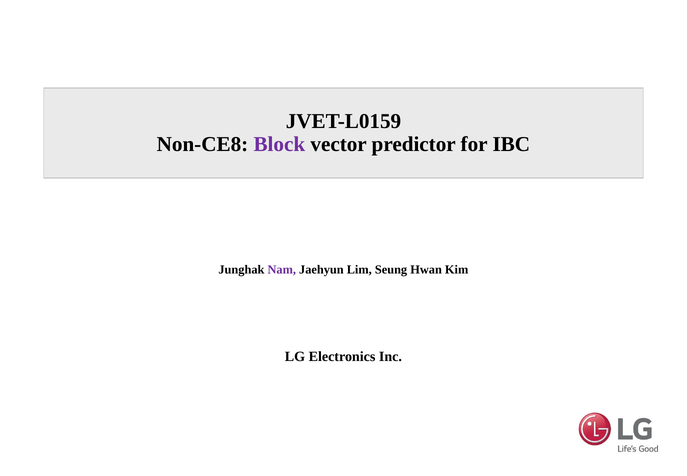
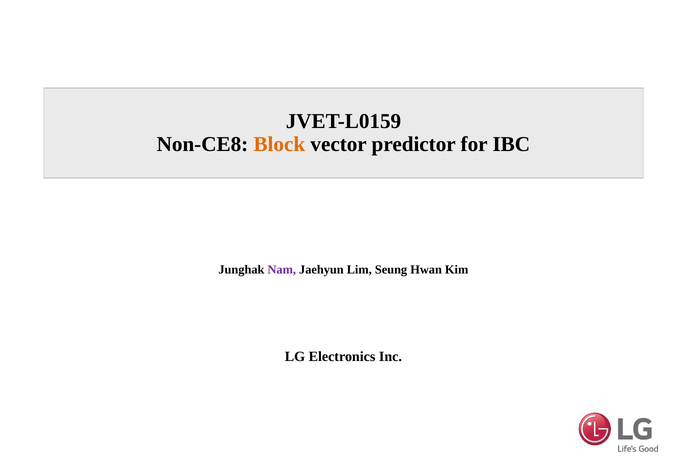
Block colour: purple -> orange (279, 144)
